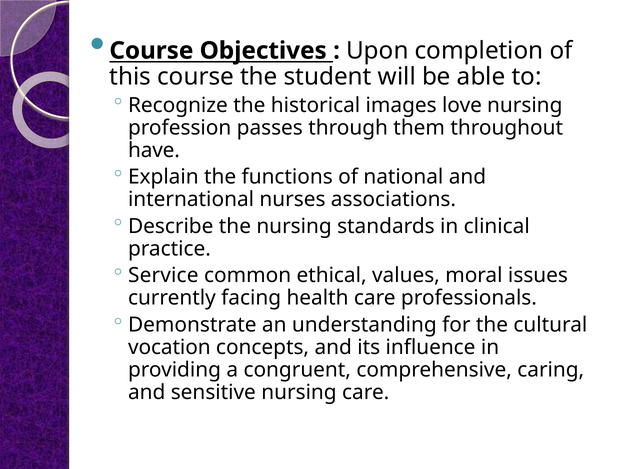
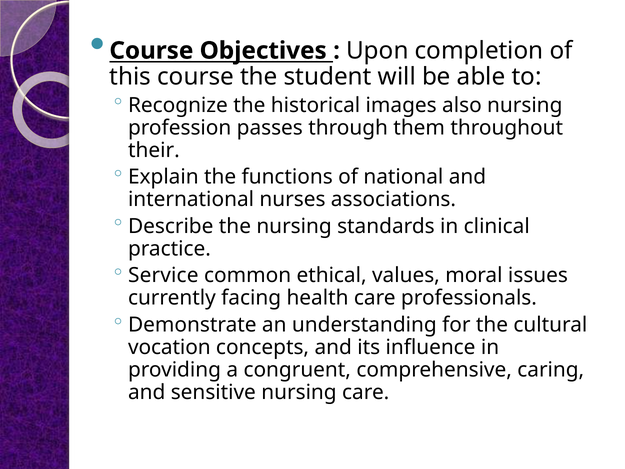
love: love -> also (462, 105)
have: have -> their (154, 150)
